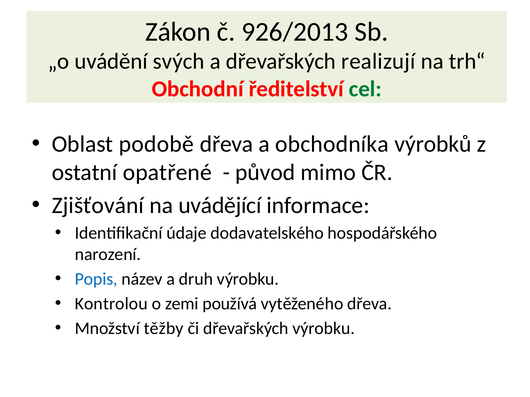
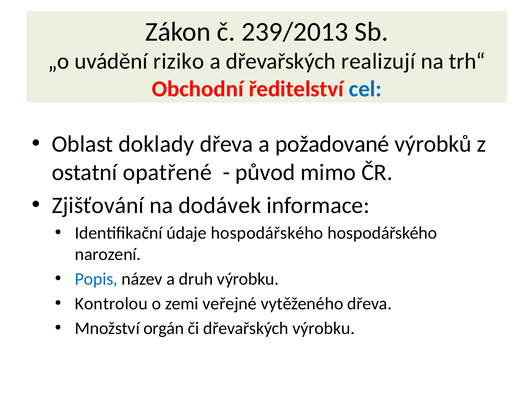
926/2013: 926/2013 -> 239/2013 (295, 32)
svých: svých -> riziko (179, 62)
cel colour: green -> blue (365, 89)
podobě: podobě -> doklady (156, 144)
obchodníka: obchodníka -> požadované (332, 144)
uvádějící: uvádějící -> dodávek (220, 206)
údaje dodavatelského: dodavatelského -> hospodářského (267, 233)
používá: používá -> veřejné (230, 304)
těžby: těžby -> orgán (164, 329)
